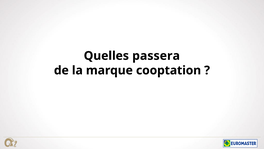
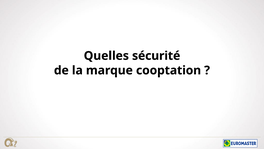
passera: passera -> sécurité (156, 56)
